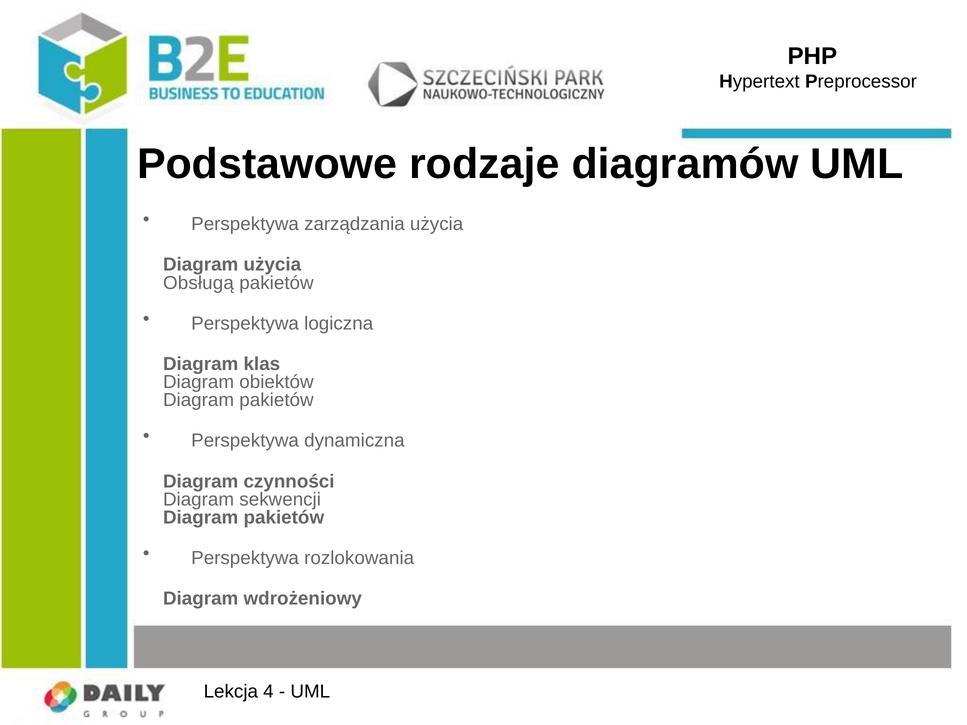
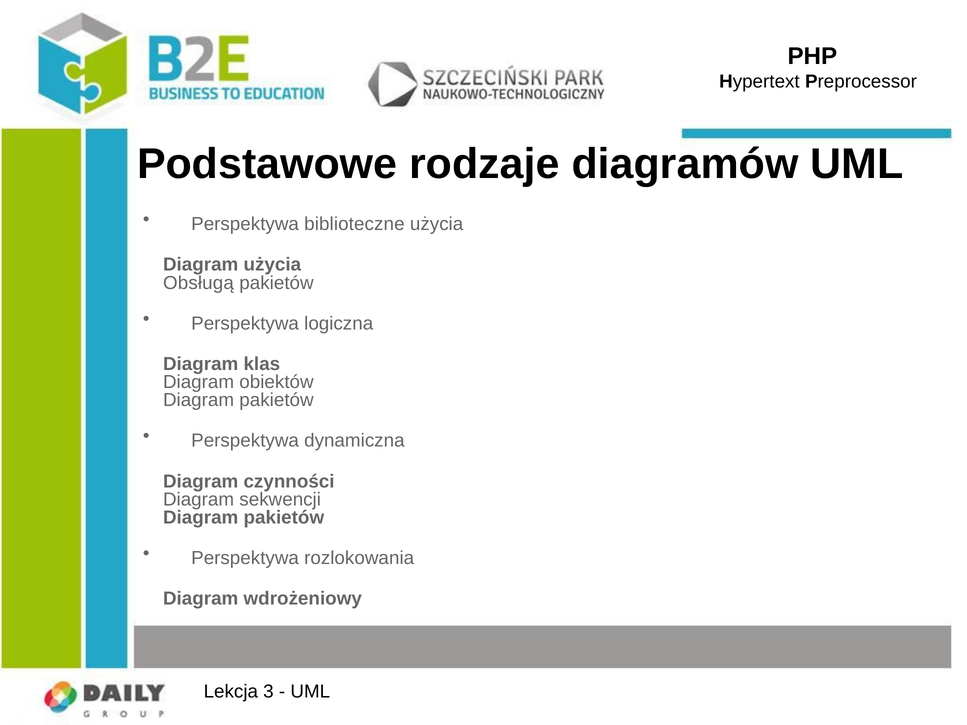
zarządzania: zarządzania -> biblioteczne (354, 224)
4: 4 -> 3 (268, 692)
